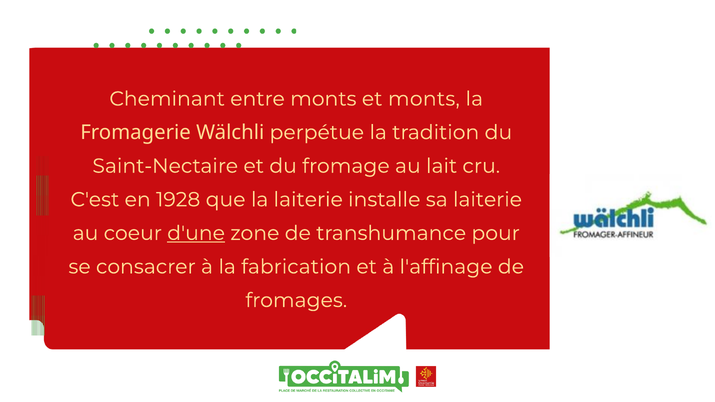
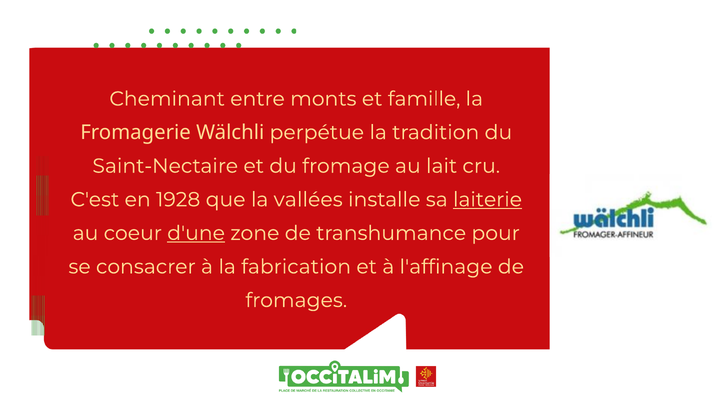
et monts: monts -> famille (424, 99)
la laiterie: laiterie -> vallées (308, 200)
laiterie underline: none -> present (488, 200)
